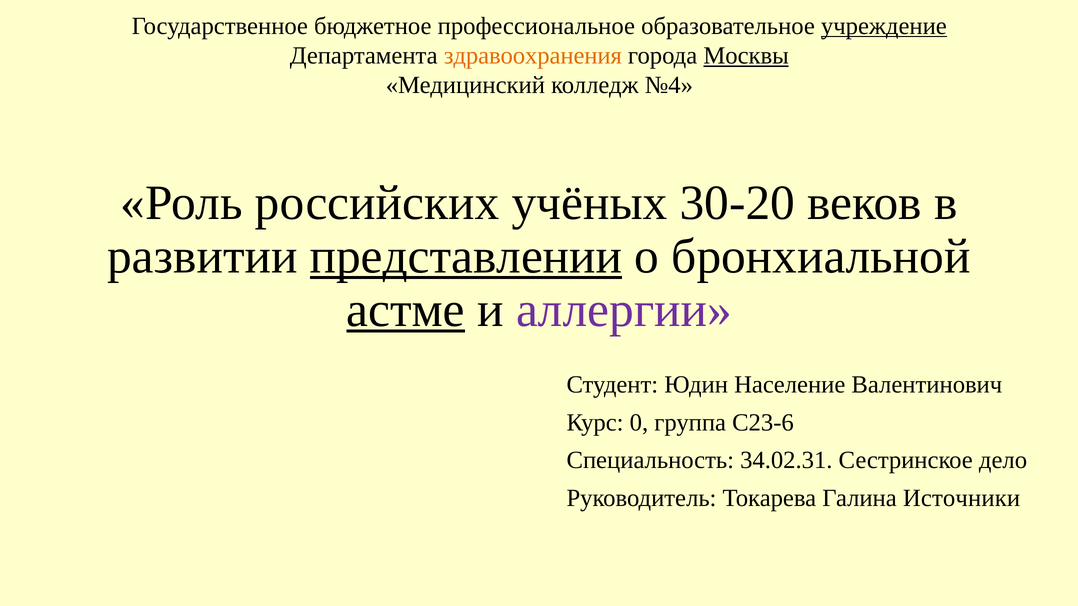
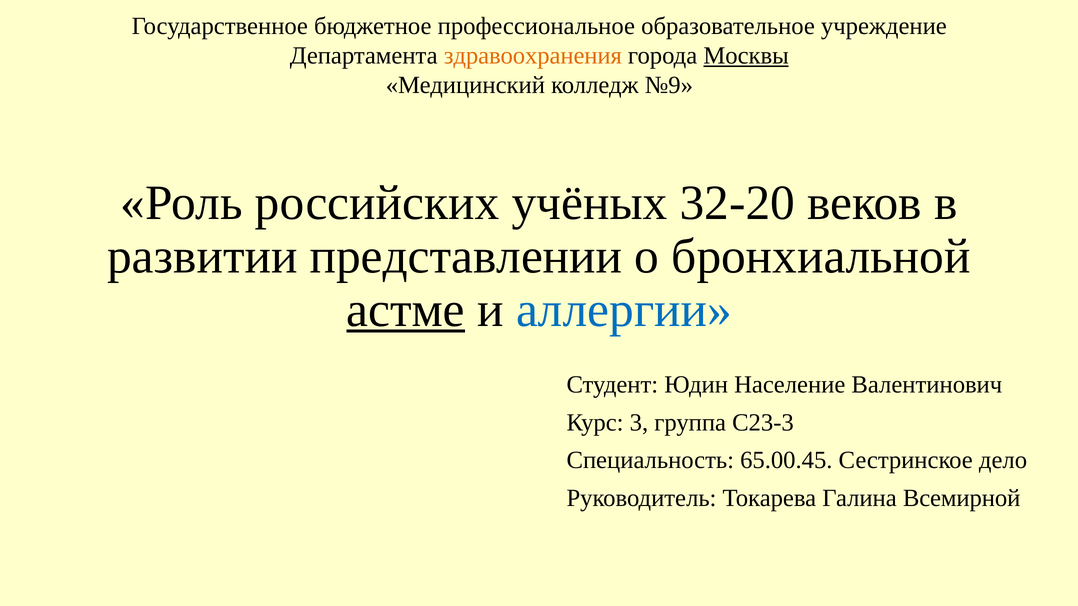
учреждение underline: present -> none (884, 26)
№4: №4 -> №9 (669, 85)
30-20: 30-20 -> 32-20 (737, 203)
представлении underline: present -> none (466, 256)
аллергии colour: purple -> blue (624, 310)
0: 0 -> 3 (639, 423)
С23-6: С23-6 -> С23-3 (763, 423)
34.02.31: 34.02.31 -> 65.00.45 (786, 461)
Источники: Источники -> Всемирной (962, 498)
